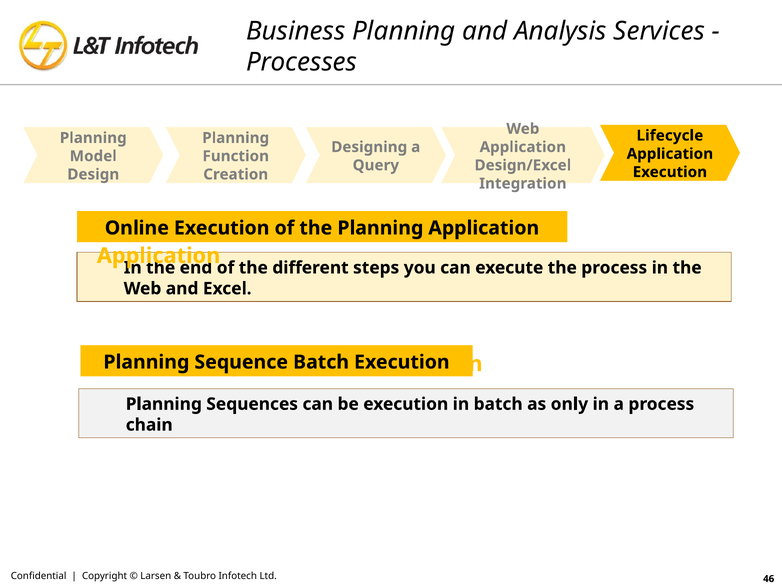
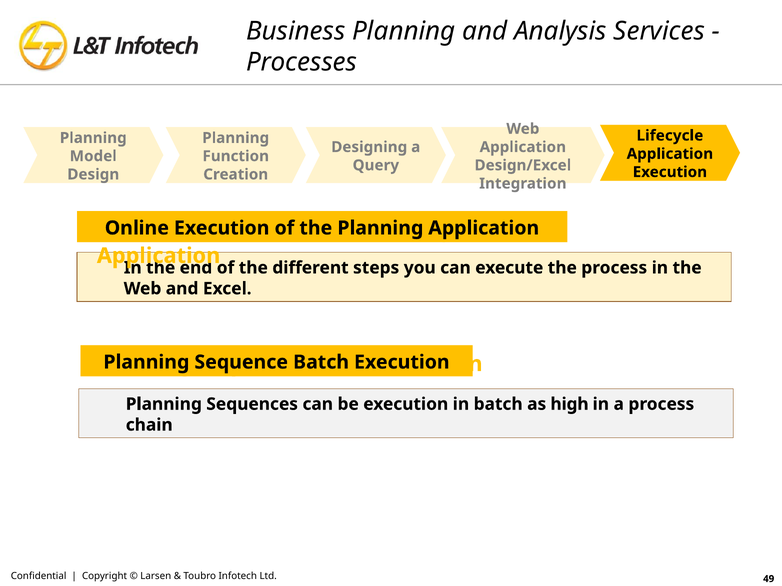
only: only -> high (570, 404)
46: 46 -> 49 (769, 579)
